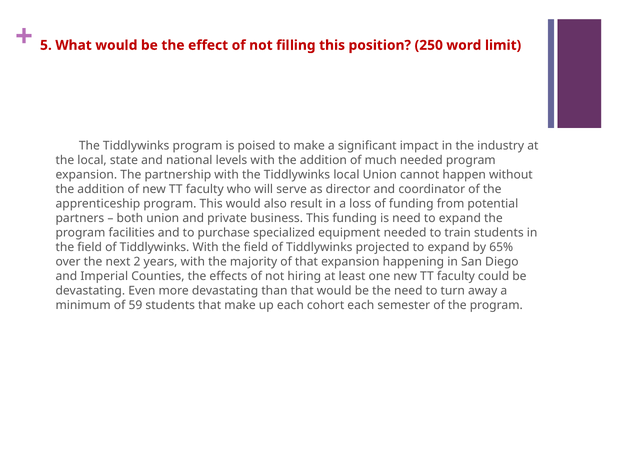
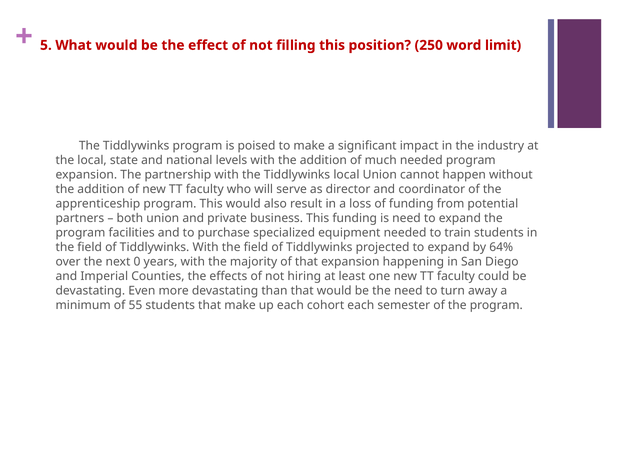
65%: 65% -> 64% (501, 247)
2: 2 -> 0 (137, 262)
59: 59 -> 55 (135, 305)
